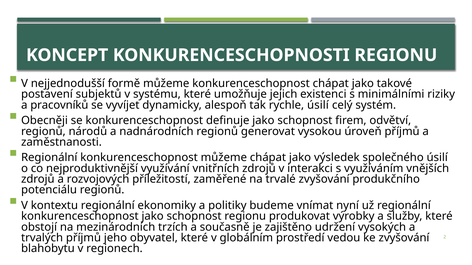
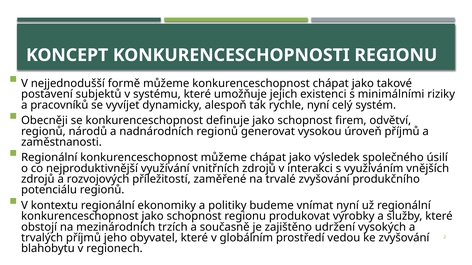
rychle úsilí: úsilí -> nyní (318, 105)
